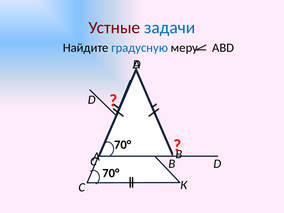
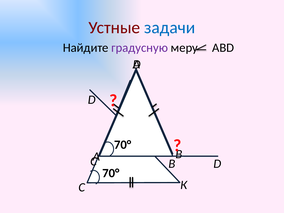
градусную colour: blue -> purple (140, 48)
